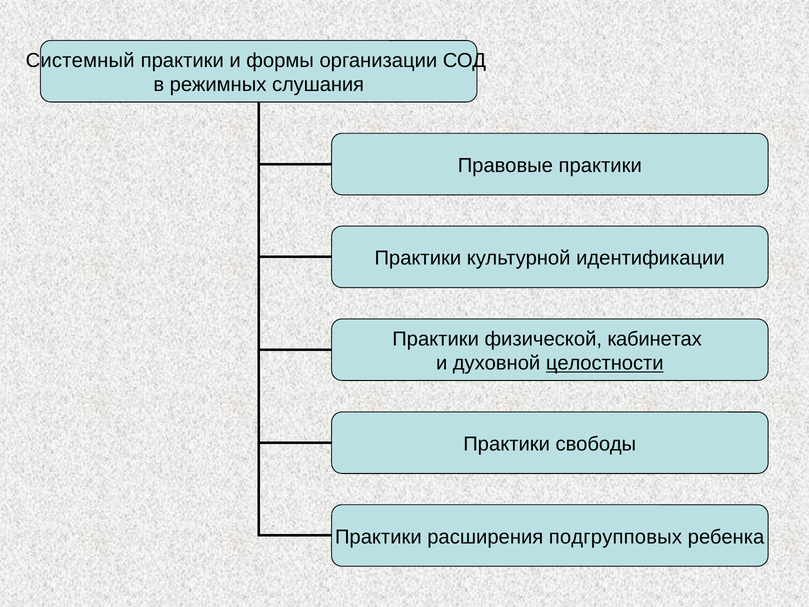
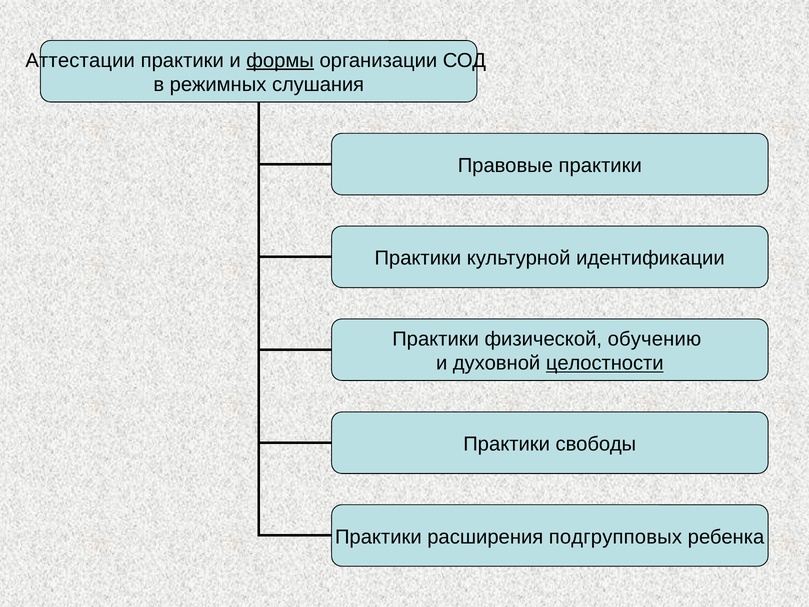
Системный: Системный -> Аттестации (80, 60)
формы underline: none -> present (280, 60)
кабинетах: кабинетах -> обучению (654, 339)
